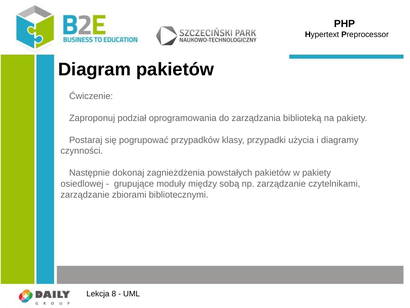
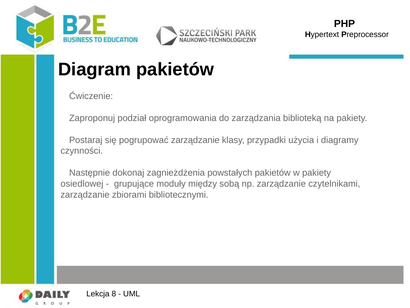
pogrupować przypadków: przypadków -> zarządzanie (195, 140)
